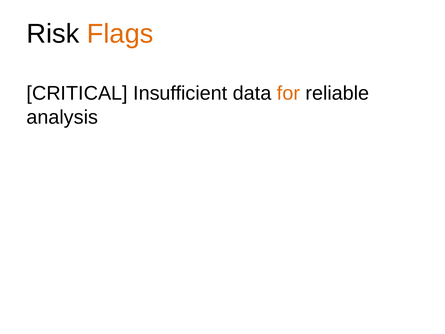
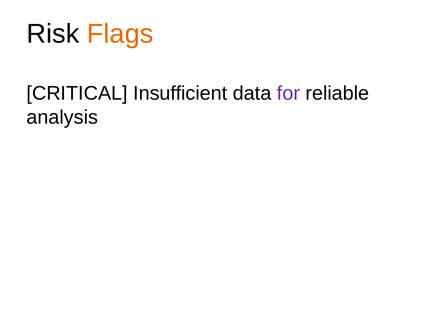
for colour: orange -> purple (288, 93)
